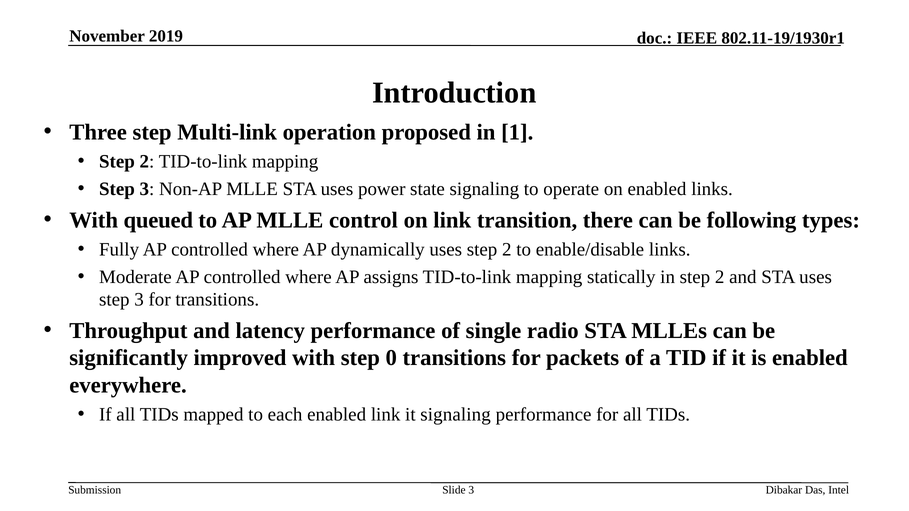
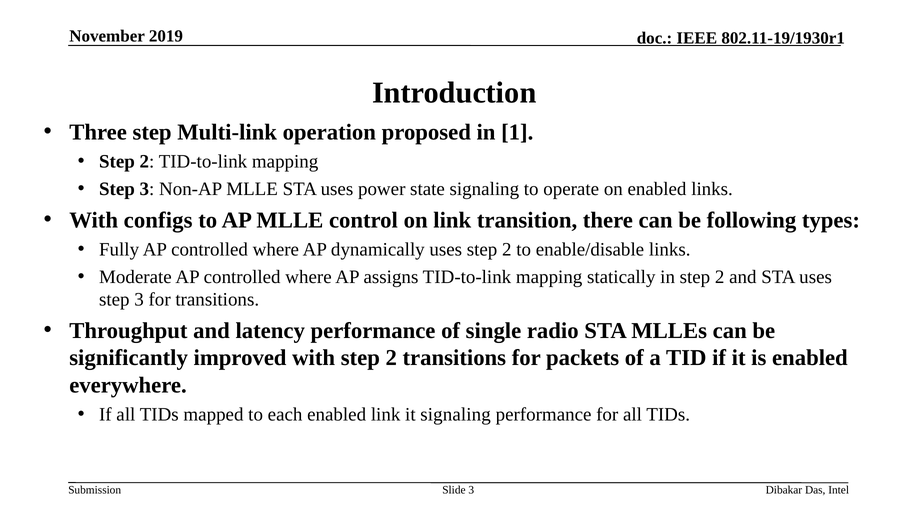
queued: queued -> configs (158, 220)
with step 0: 0 -> 2 (391, 358)
